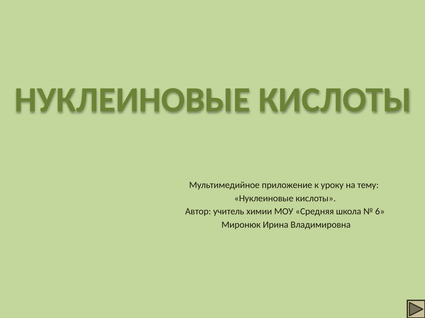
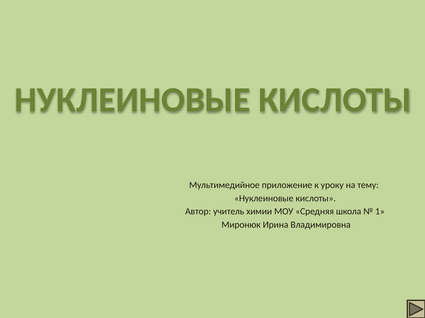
6: 6 -> 1 (380, 212)
